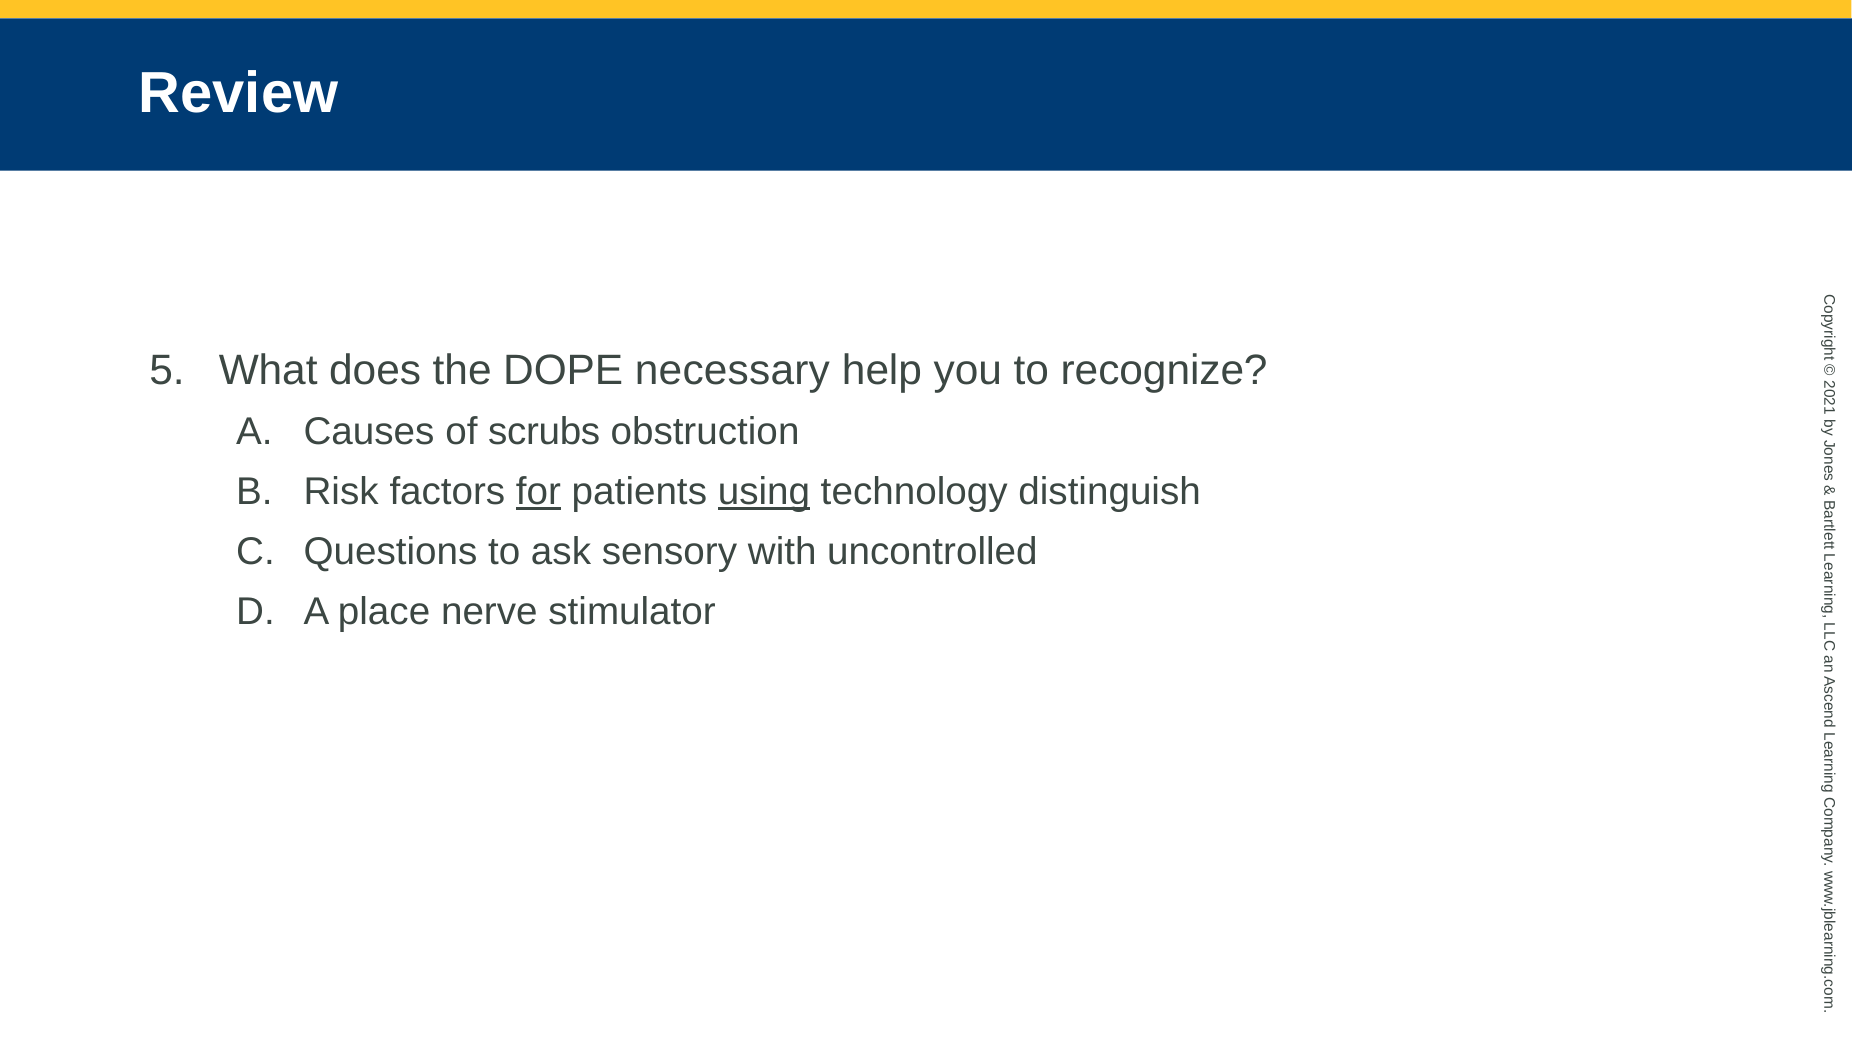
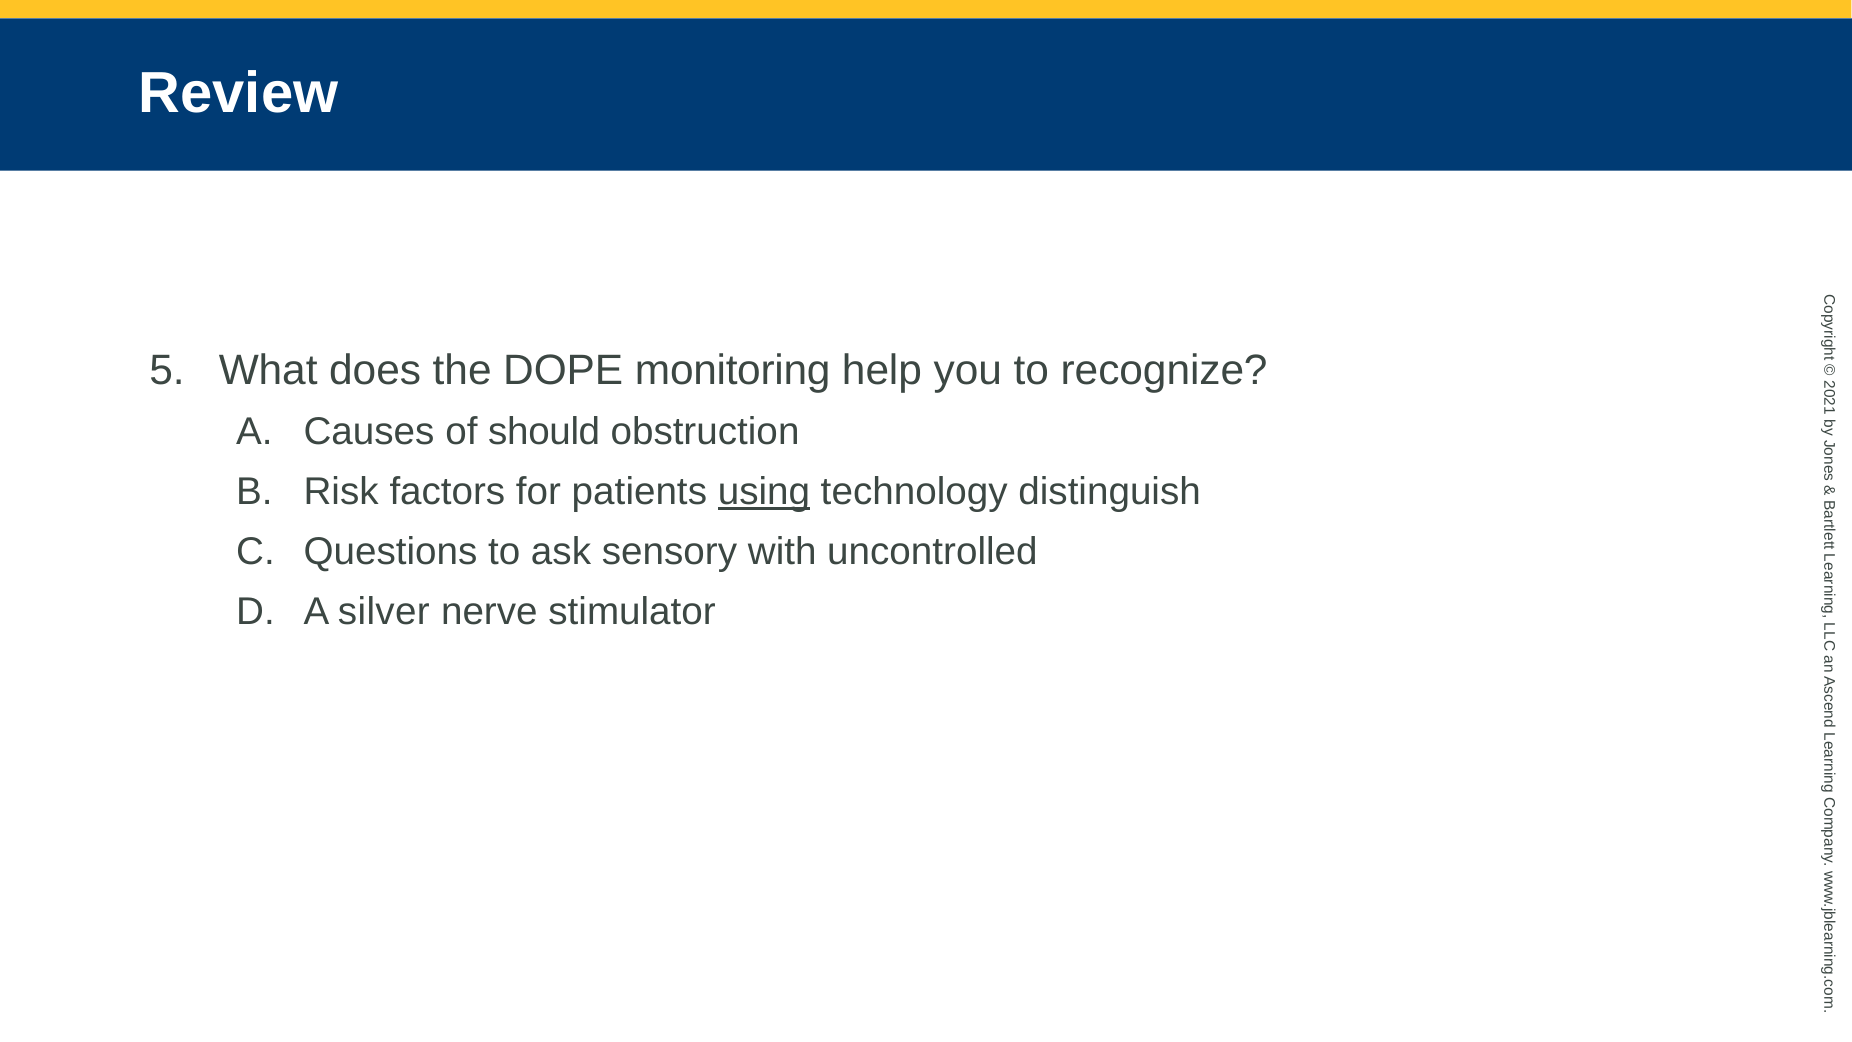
necessary: necessary -> monitoring (733, 370)
scrubs: scrubs -> should (544, 432)
for underline: present -> none (538, 492)
place: place -> silver (384, 611)
